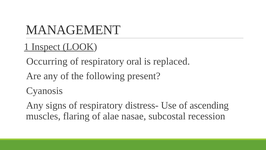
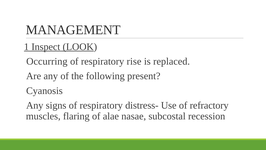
oral: oral -> rise (134, 61)
ascending: ascending -> refractory (209, 105)
